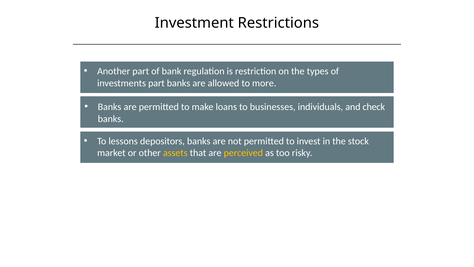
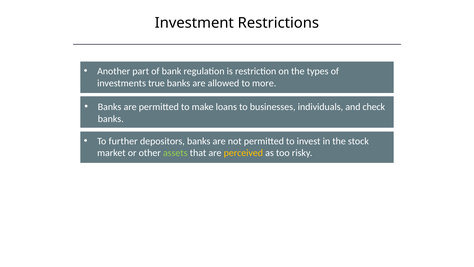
investments part: part -> true (156, 83)
lessons: lessons -> further (123, 141)
assets colour: yellow -> light green (175, 153)
